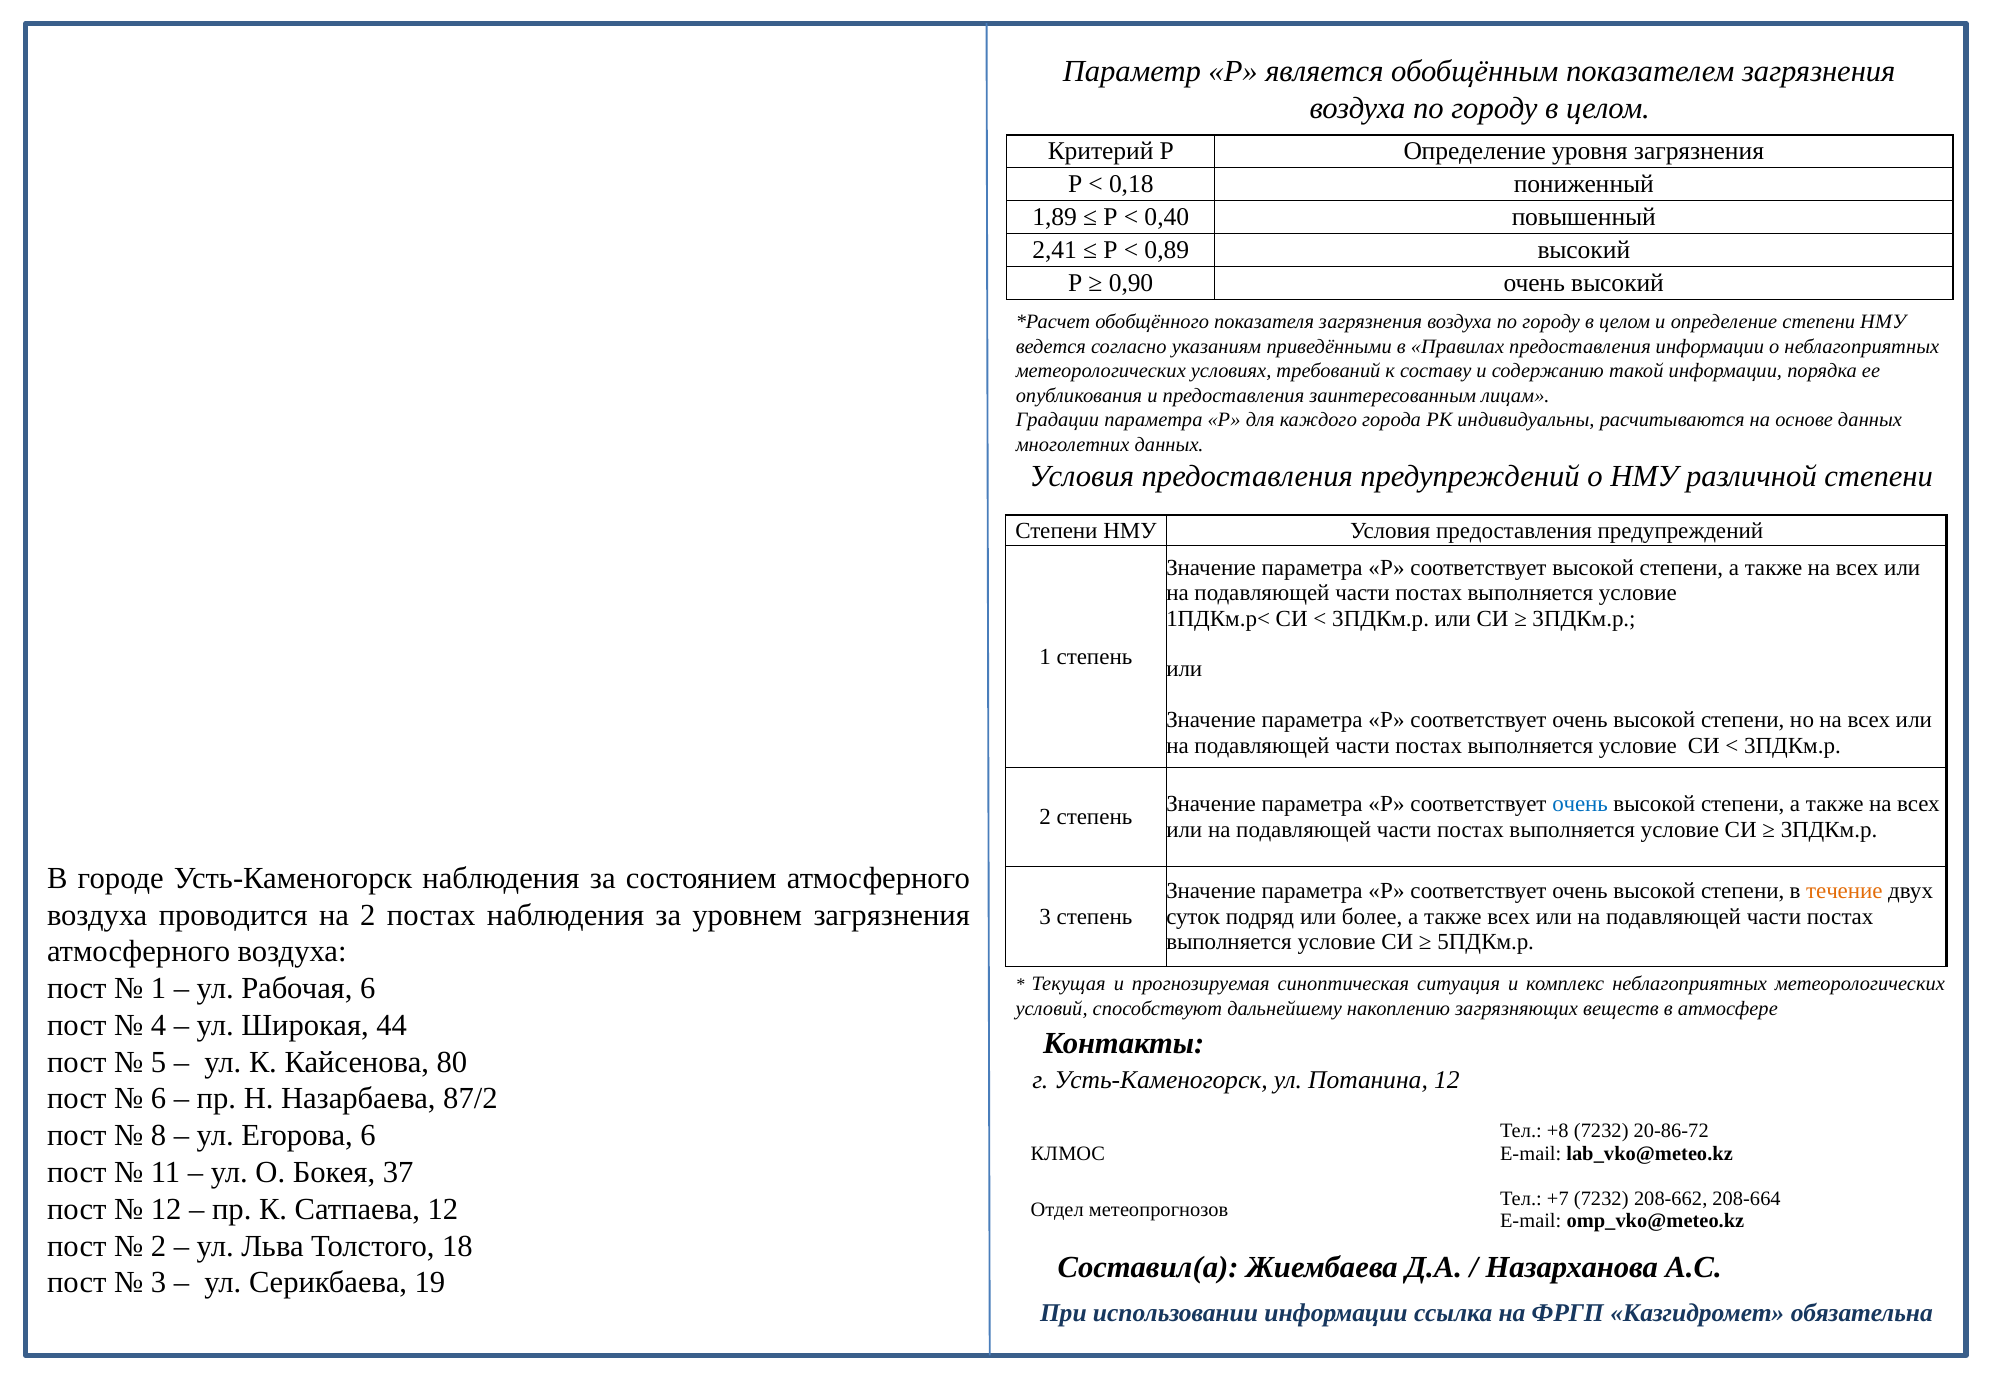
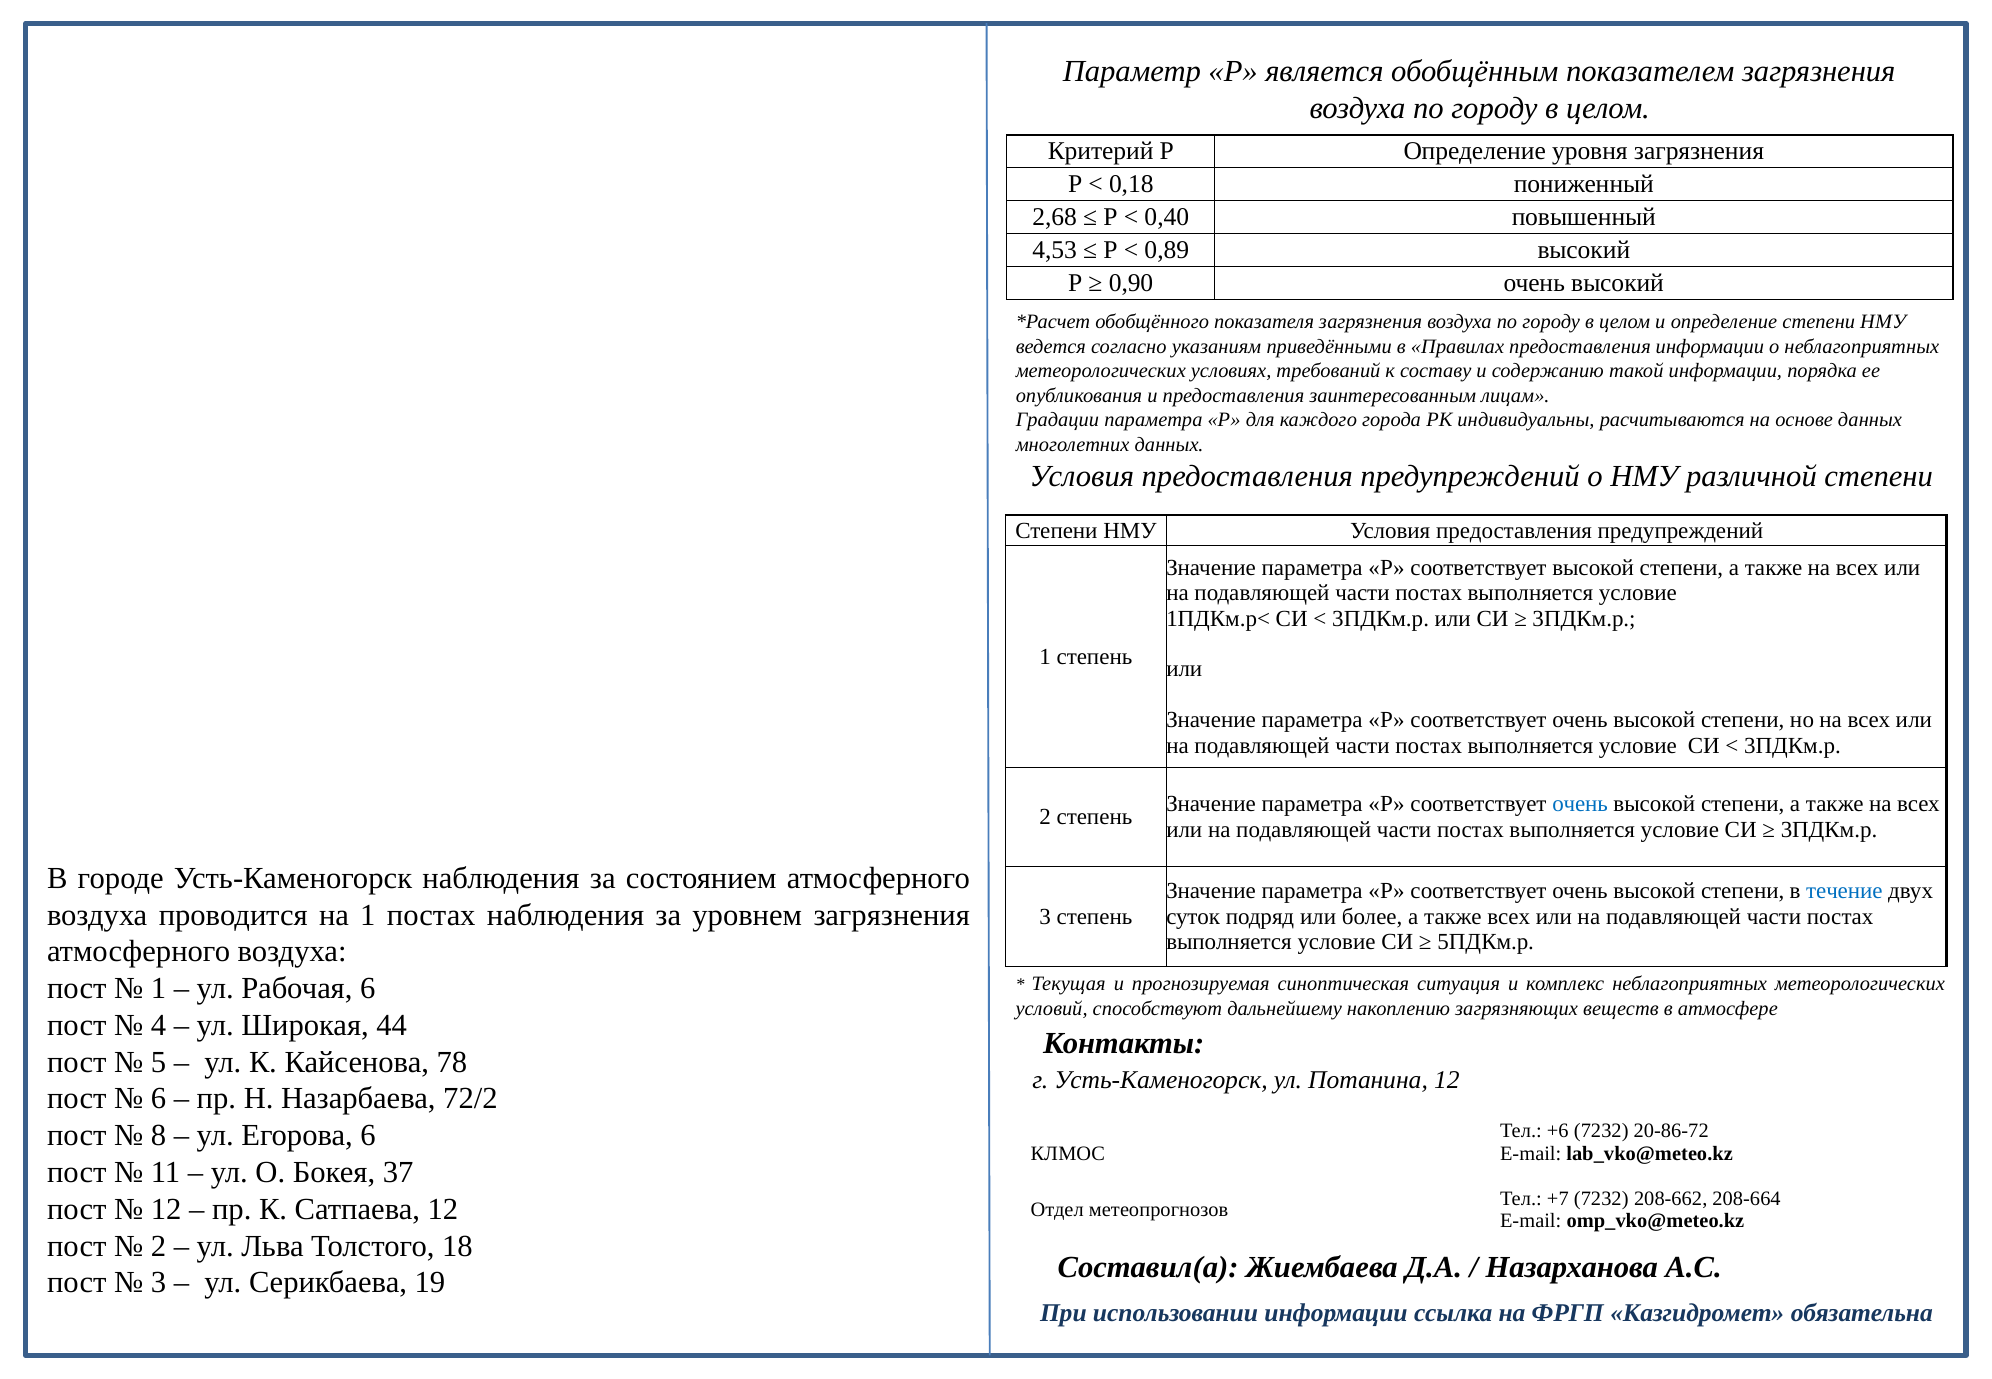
1,89: 1,89 -> 2,68 (1055, 217)
2,41: 2,41 -> 4,53 (1055, 250)
течение colour: orange -> blue (1844, 891)
на 2: 2 -> 1 (368, 915)
80: 80 -> 78 (452, 1062)
87/2: 87/2 -> 72/2 (470, 1099)
+8: +8 -> +6 (1558, 1131)
